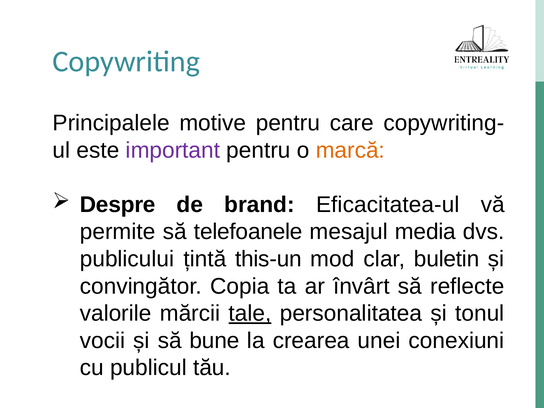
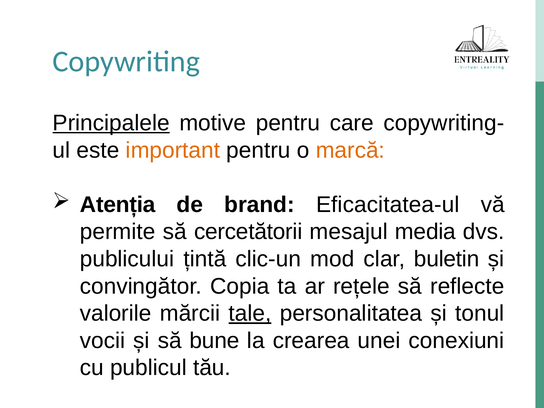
Principalele underline: none -> present (111, 123)
important colour: purple -> orange (173, 150)
Despre: Despre -> Atenția (118, 205)
telefoanele: telefoanele -> cercetătorii (248, 232)
this-un: this-un -> clic-un (268, 259)
învârt: învârt -> rețele (361, 286)
